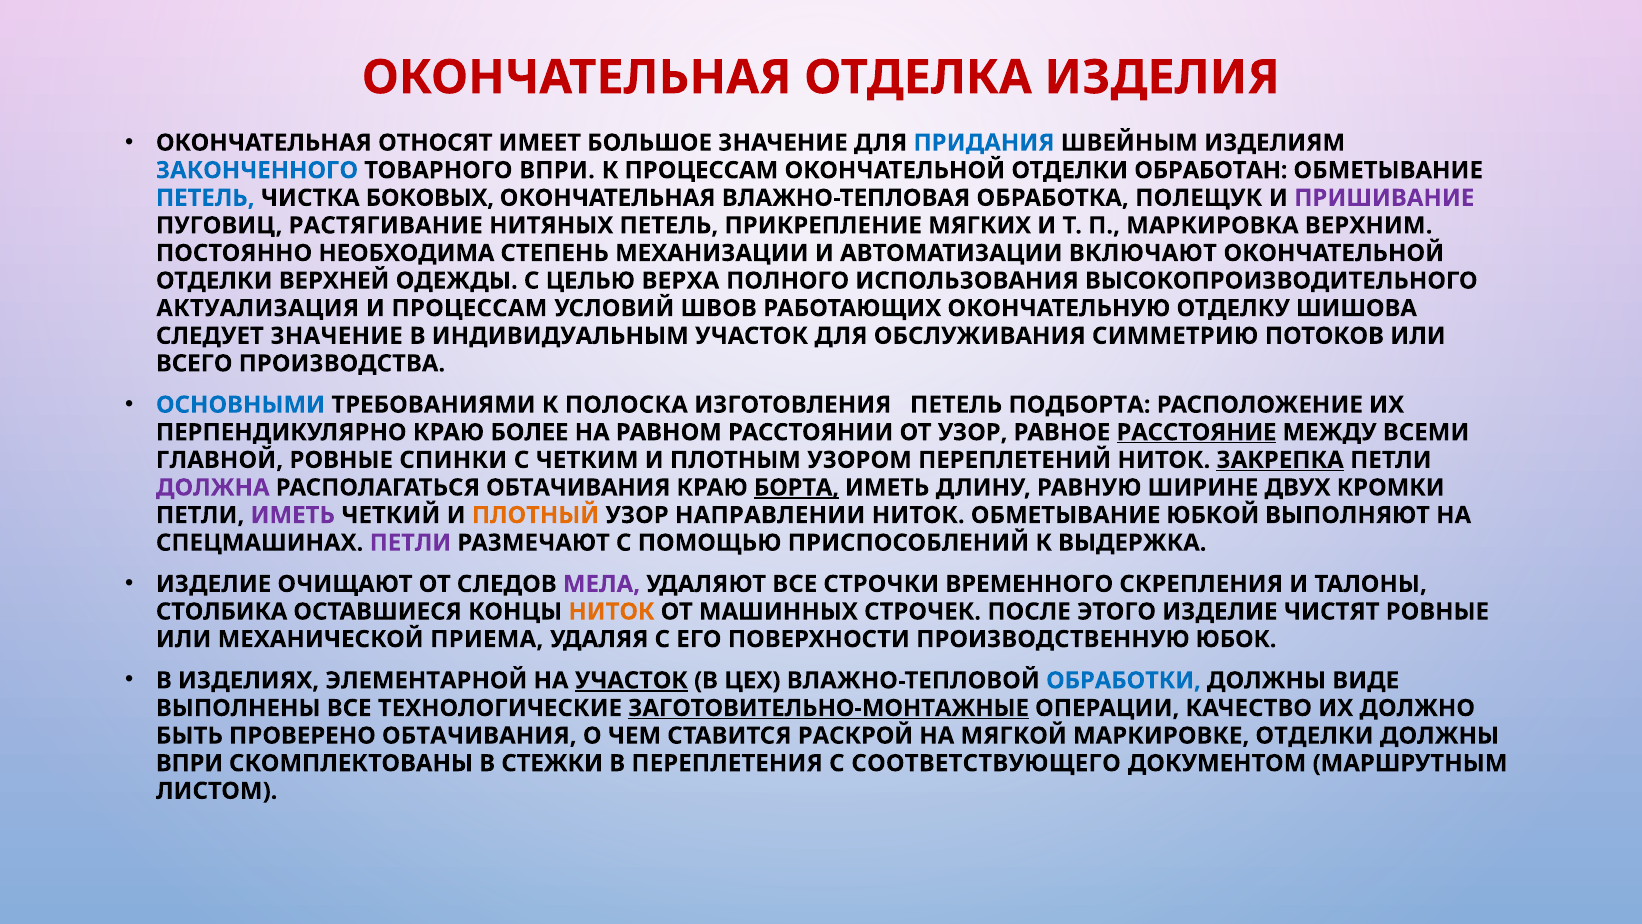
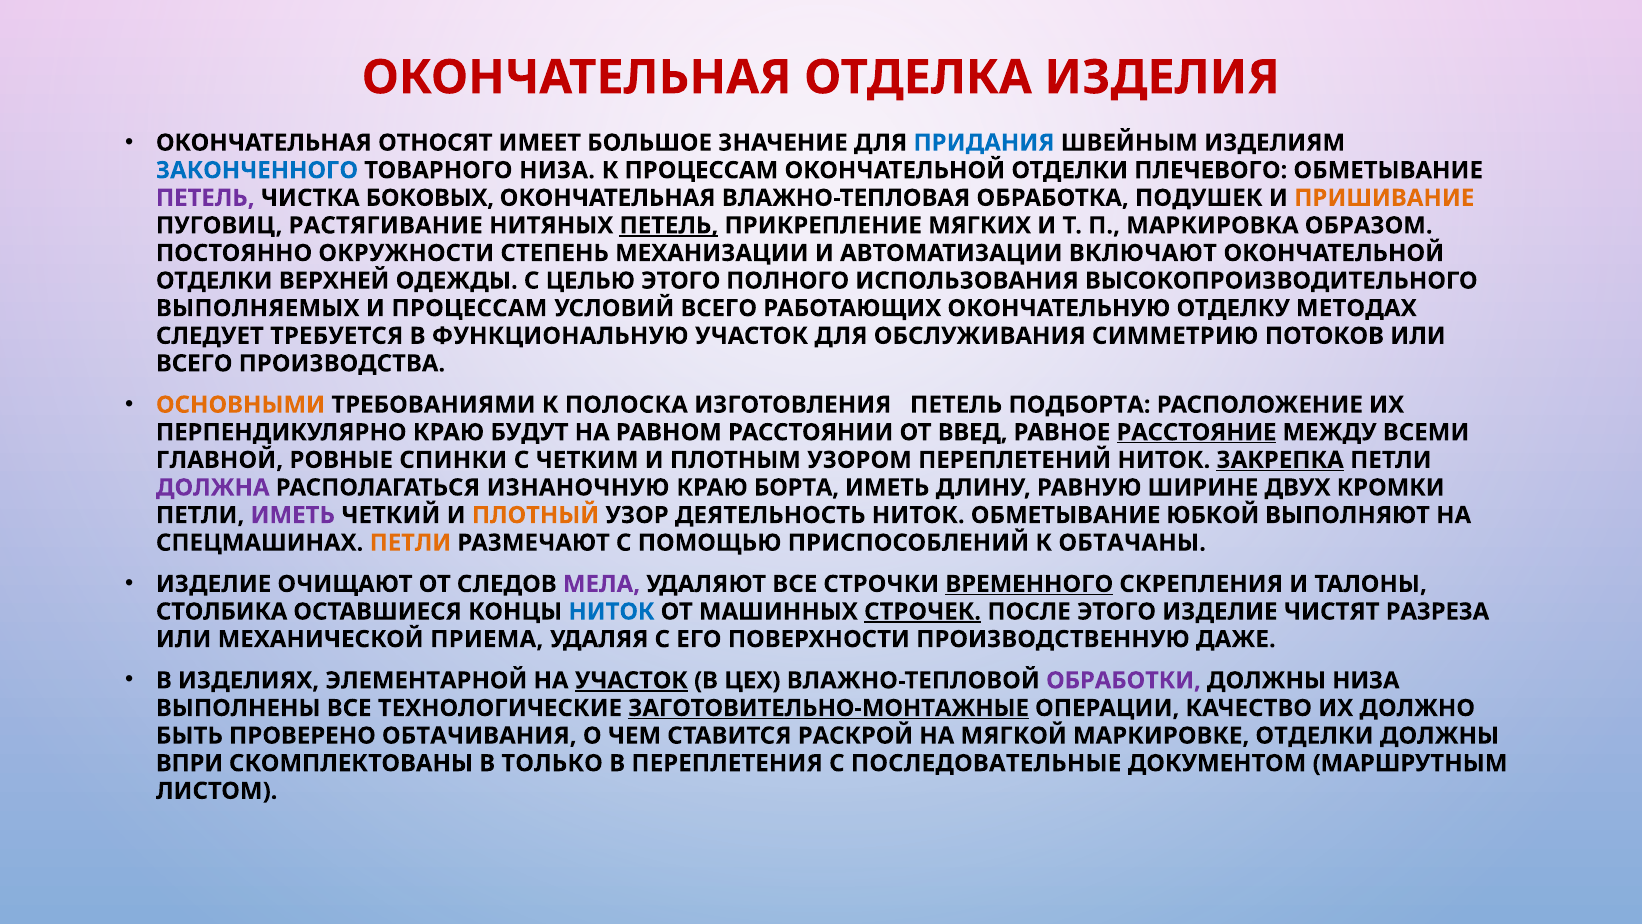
ТОВАРНОГО ВПРИ: ВПРИ -> НИЗА (557, 170)
ОБРАБОТАН: ОБРАБОТАН -> ПЛЕЧЕВОГО (1211, 170)
ПЕТЕЛЬ colour: blue -> purple (205, 198)
ПОЛЕЩУК: ПОЛЕЩУК -> ПОДУШЕК (1199, 198)
ПРИШИВАНИЕ colour: purple -> orange (1384, 198)
ПЕТЕЛЬ underline: none -> present (669, 225)
ВЕРХНИМ: ВЕРХНИМ -> ОБРАЗОМ (1369, 225)
НЕОБХОДИМА: НЕОБХОДИМА -> ОКРУЖНОСТИ (406, 253)
ЦЕЛЬЮ ВЕРХА: ВЕРХА -> ЭТОГО (681, 281)
АКТУАЛИЗАЦИЯ: АКТУАЛИЗАЦИЯ -> ВЫПОЛНЯЕМЫХ (258, 308)
УСЛОВИЙ ШВОВ: ШВОВ -> ВСЕГО (719, 308)
ШИШОВА: ШИШОВА -> МЕТОДАХ (1356, 308)
СЛЕДУЕТ ЗНАЧЕНИЕ: ЗНАЧЕНИЕ -> ТРЕБУЕТСЯ (337, 336)
ИНДИВИДУАЛЬНЫМ: ИНДИВИДУАЛЬНЫМ -> ФУНКЦИОНАЛЬНУЮ (560, 336)
ОСНОВНЫМИ colour: blue -> orange (241, 405)
БОЛЕЕ: БОЛЕЕ -> БУДУТ (529, 432)
ОТ УЗОР: УЗОР -> ВВЕД (973, 432)
РАСПОЛАГАТЬСЯ ОБТАЧИВАНИЯ: ОБТАЧИВАНИЯ -> ИЗНАНОЧНУЮ (578, 487)
БОРТА underline: present -> none (796, 487)
НАПРАВЛЕНИИ: НАПРАВЛЕНИИ -> ДЕЯТЕЛЬНОСТЬ (770, 515)
ПЕТЛИ colour: purple -> orange (410, 543)
ВЫДЕРЖКА: ВЫДЕРЖКА -> ОБТАЧАНЫ (1132, 543)
ВРЕМЕННОГО underline: none -> present (1029, 584)
НИТОК colour: orange -> blue (611, 611)
СТРОЧЕК underline: none -> present (923, 611)
ЧИСТЯТ РОВНЫЕ: РОВНЫЕ -> РАЗРЕЗА (1437, 611)
ЮБОК: ЮБОК -> ДАЖЕ (1236, 639)
ОБРАБОТКИ colour: blue -> purple (1123, 680)
ДОЛЖНЫ ВИДЕ: ВИДЕ -> НИЗА (1366, 680)
СТЕЖКИ: СТЕЖКИ -> ТОЛЬКО (552, 763)
СООТВЕТСТВУЮЩЕГО: СООТВЕТСТВУЮЩЕГО -> ПОСЛЕДОВАТЕЛЬНЫЕ (986, 763)
